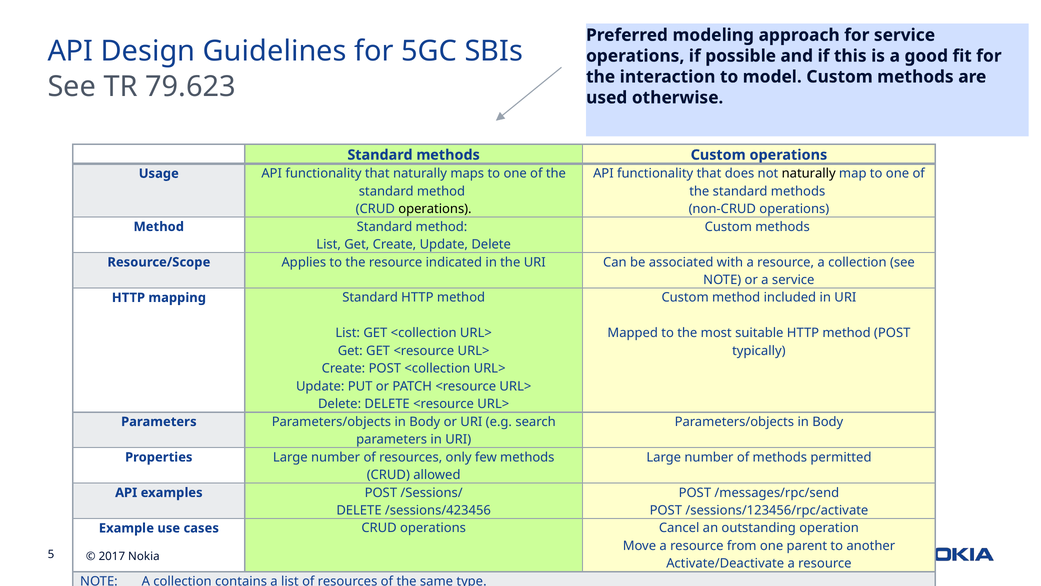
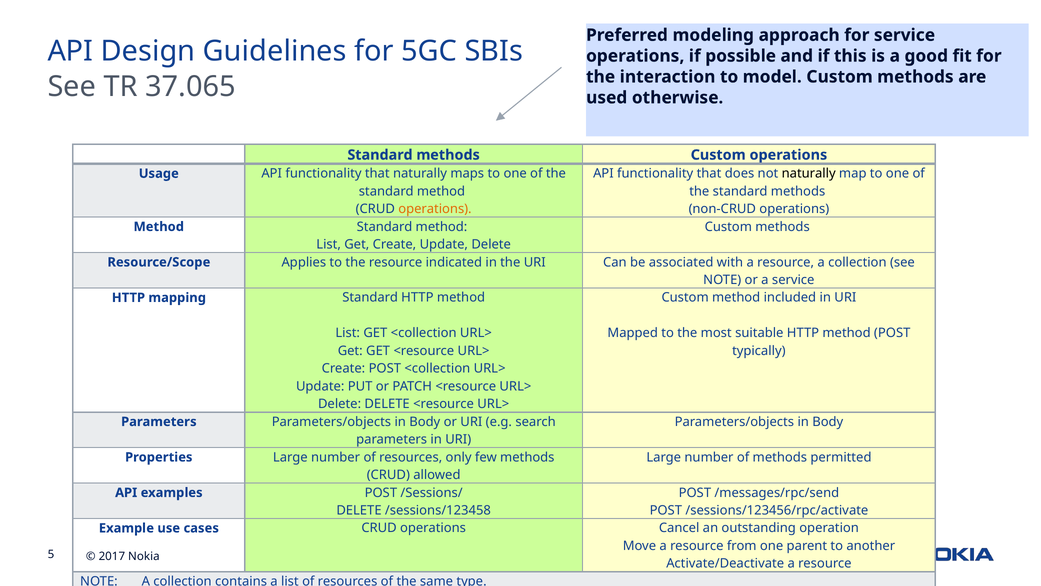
79.623: 79.623 -> 37.065 (190, 87)
operations colour: black -> orange (435, 209)
/sessions/423456: /sessions/423456 -> /sessions/123458 (438, 510)
